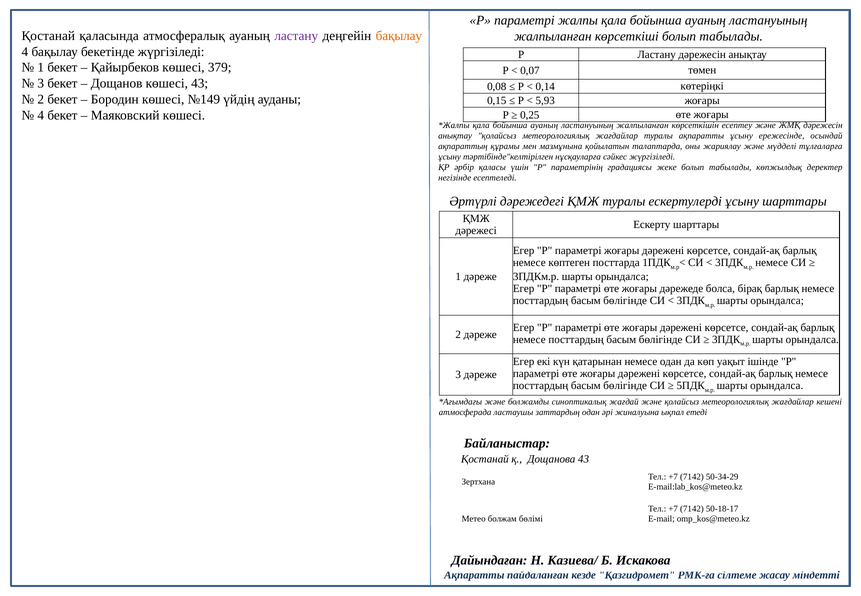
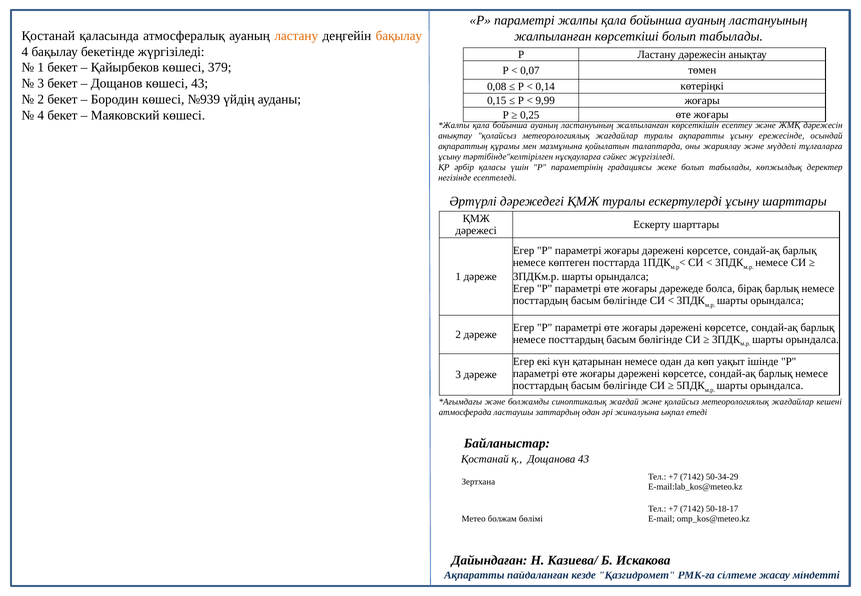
ластану colour: purple -> orange (296, 36)
№149: №149 -> №939 (204, 99)
5,93: 5,93 -> 9,99 (545, 101)
